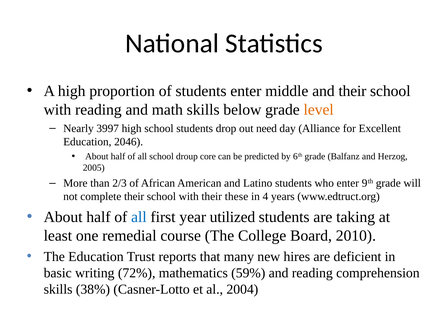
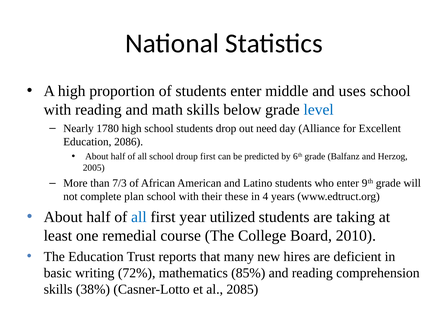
and their: their -> uses (352, 91)
level colour: orange -> blue (319, 110)
3997: 3997 -> 1780 (108, 128)
2046: 2046 -> 2086 (129, 142)
droup core: core -> first (208, 157)
2/3: 2/3 -> 7/3 (119, 183)
complete their: their -> plan (134, 197)
59%: 59% -> 85% (248, 273)
2004: 2004 -> 2085 (242, 289)
